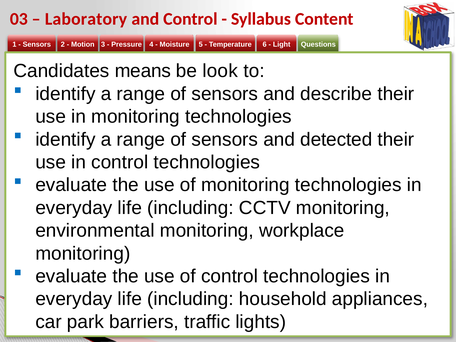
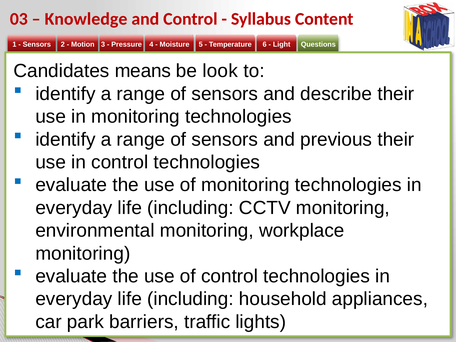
Laboratory: Laboratory -> Knowledge (86, 19)
detected: detected -> previous (336, 139)
